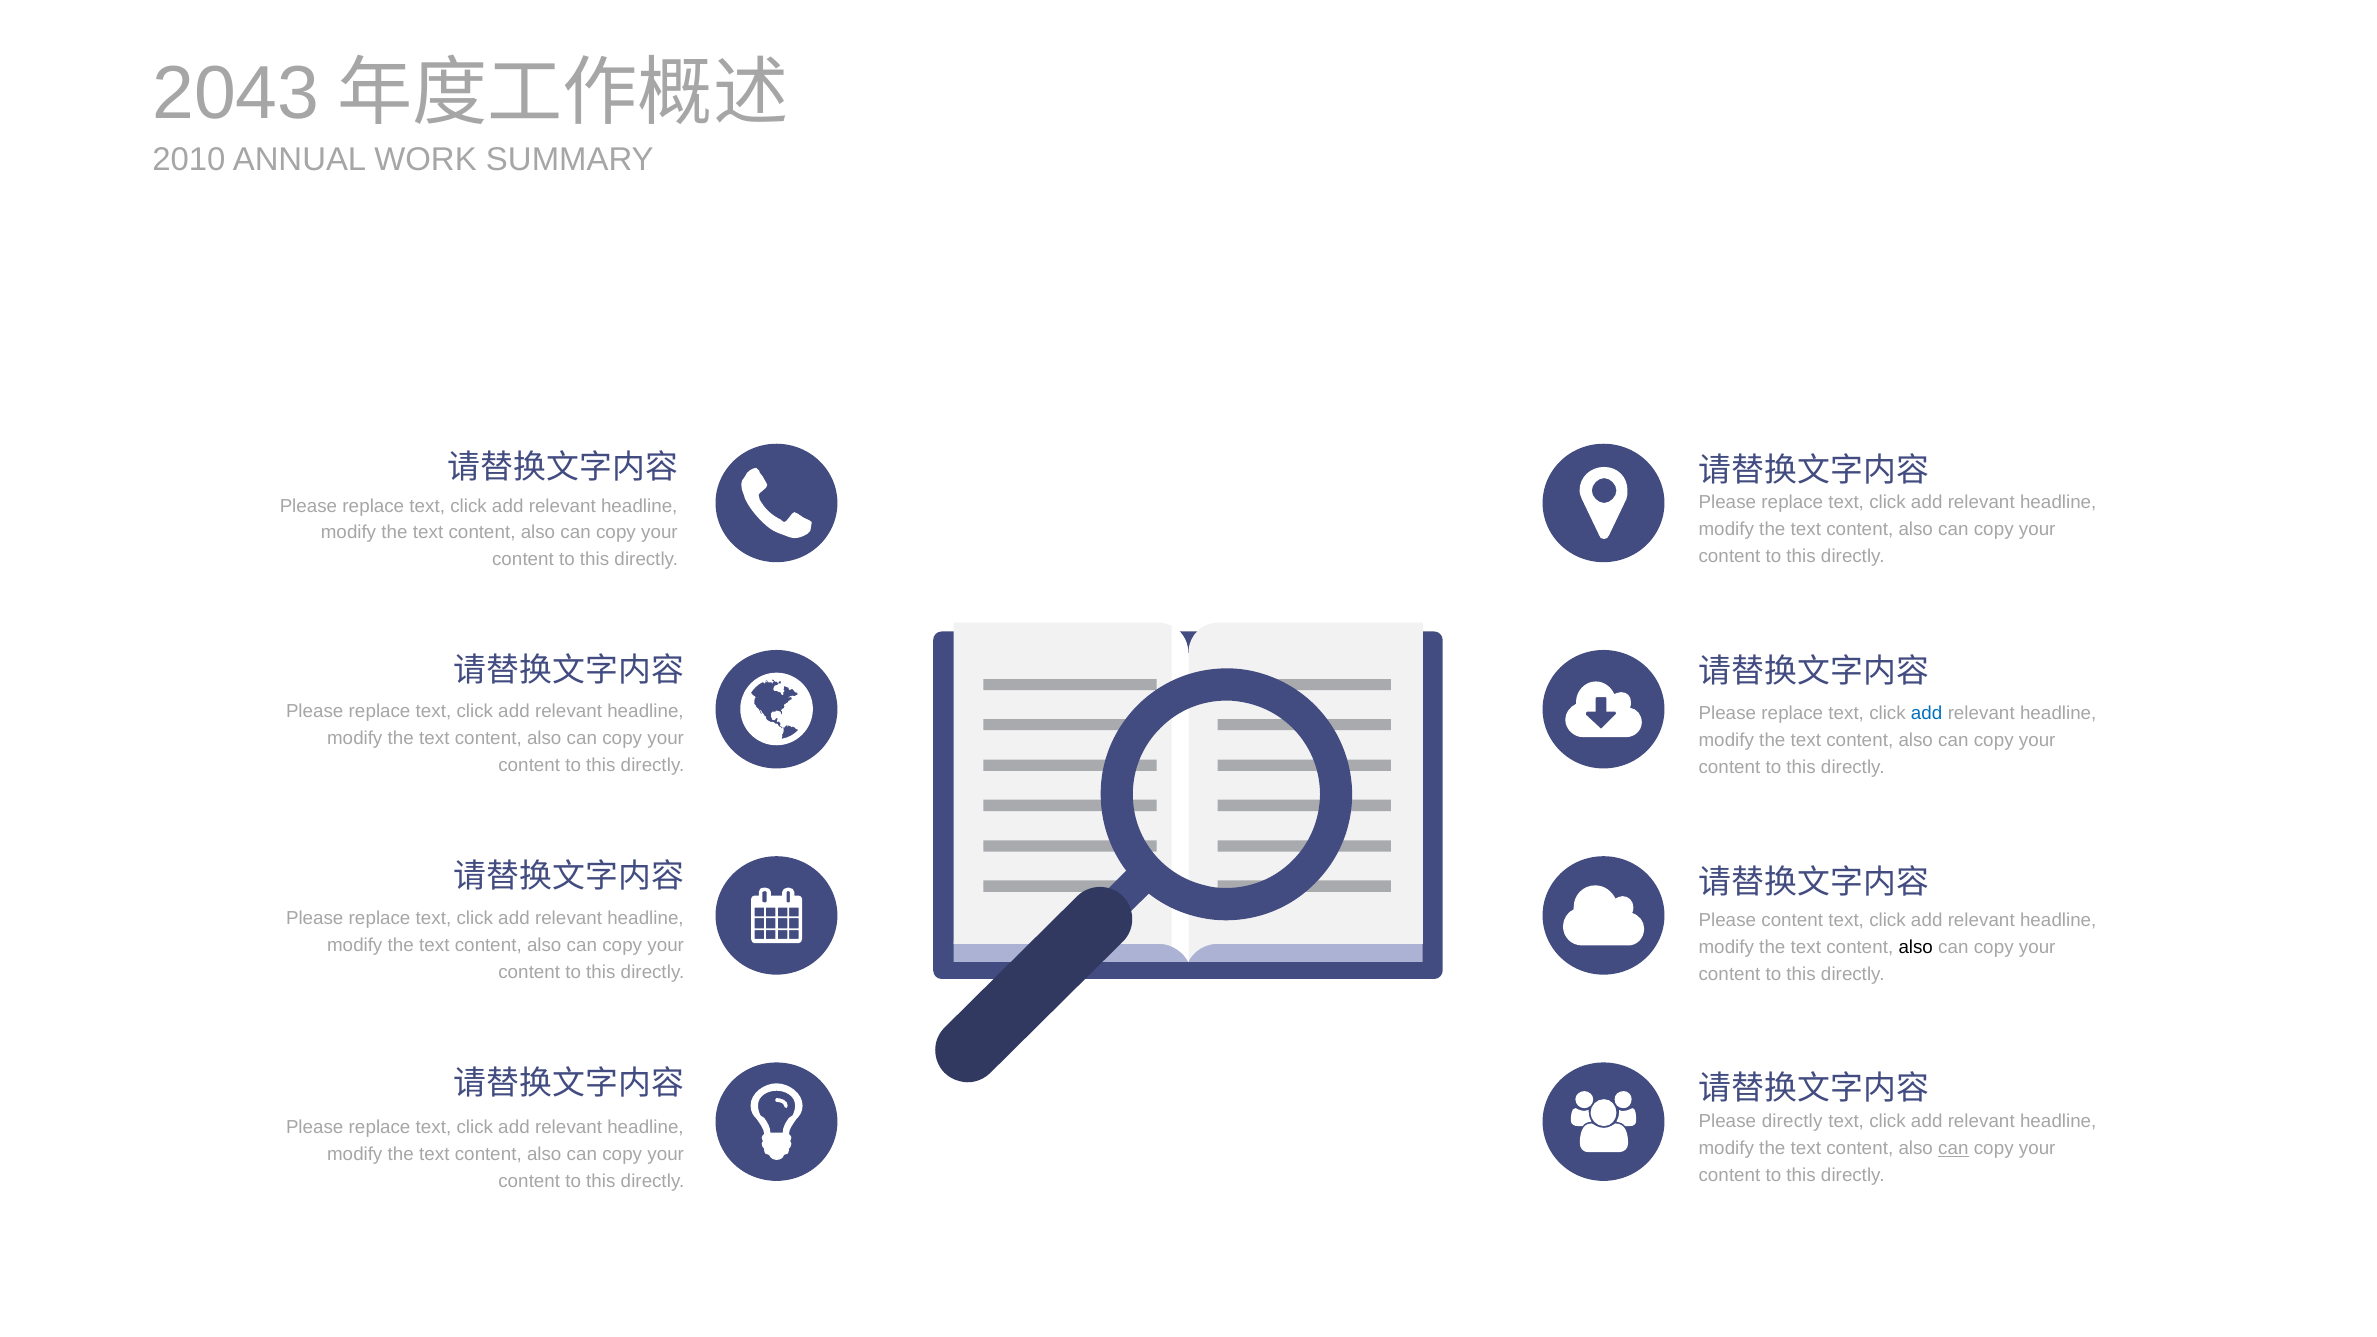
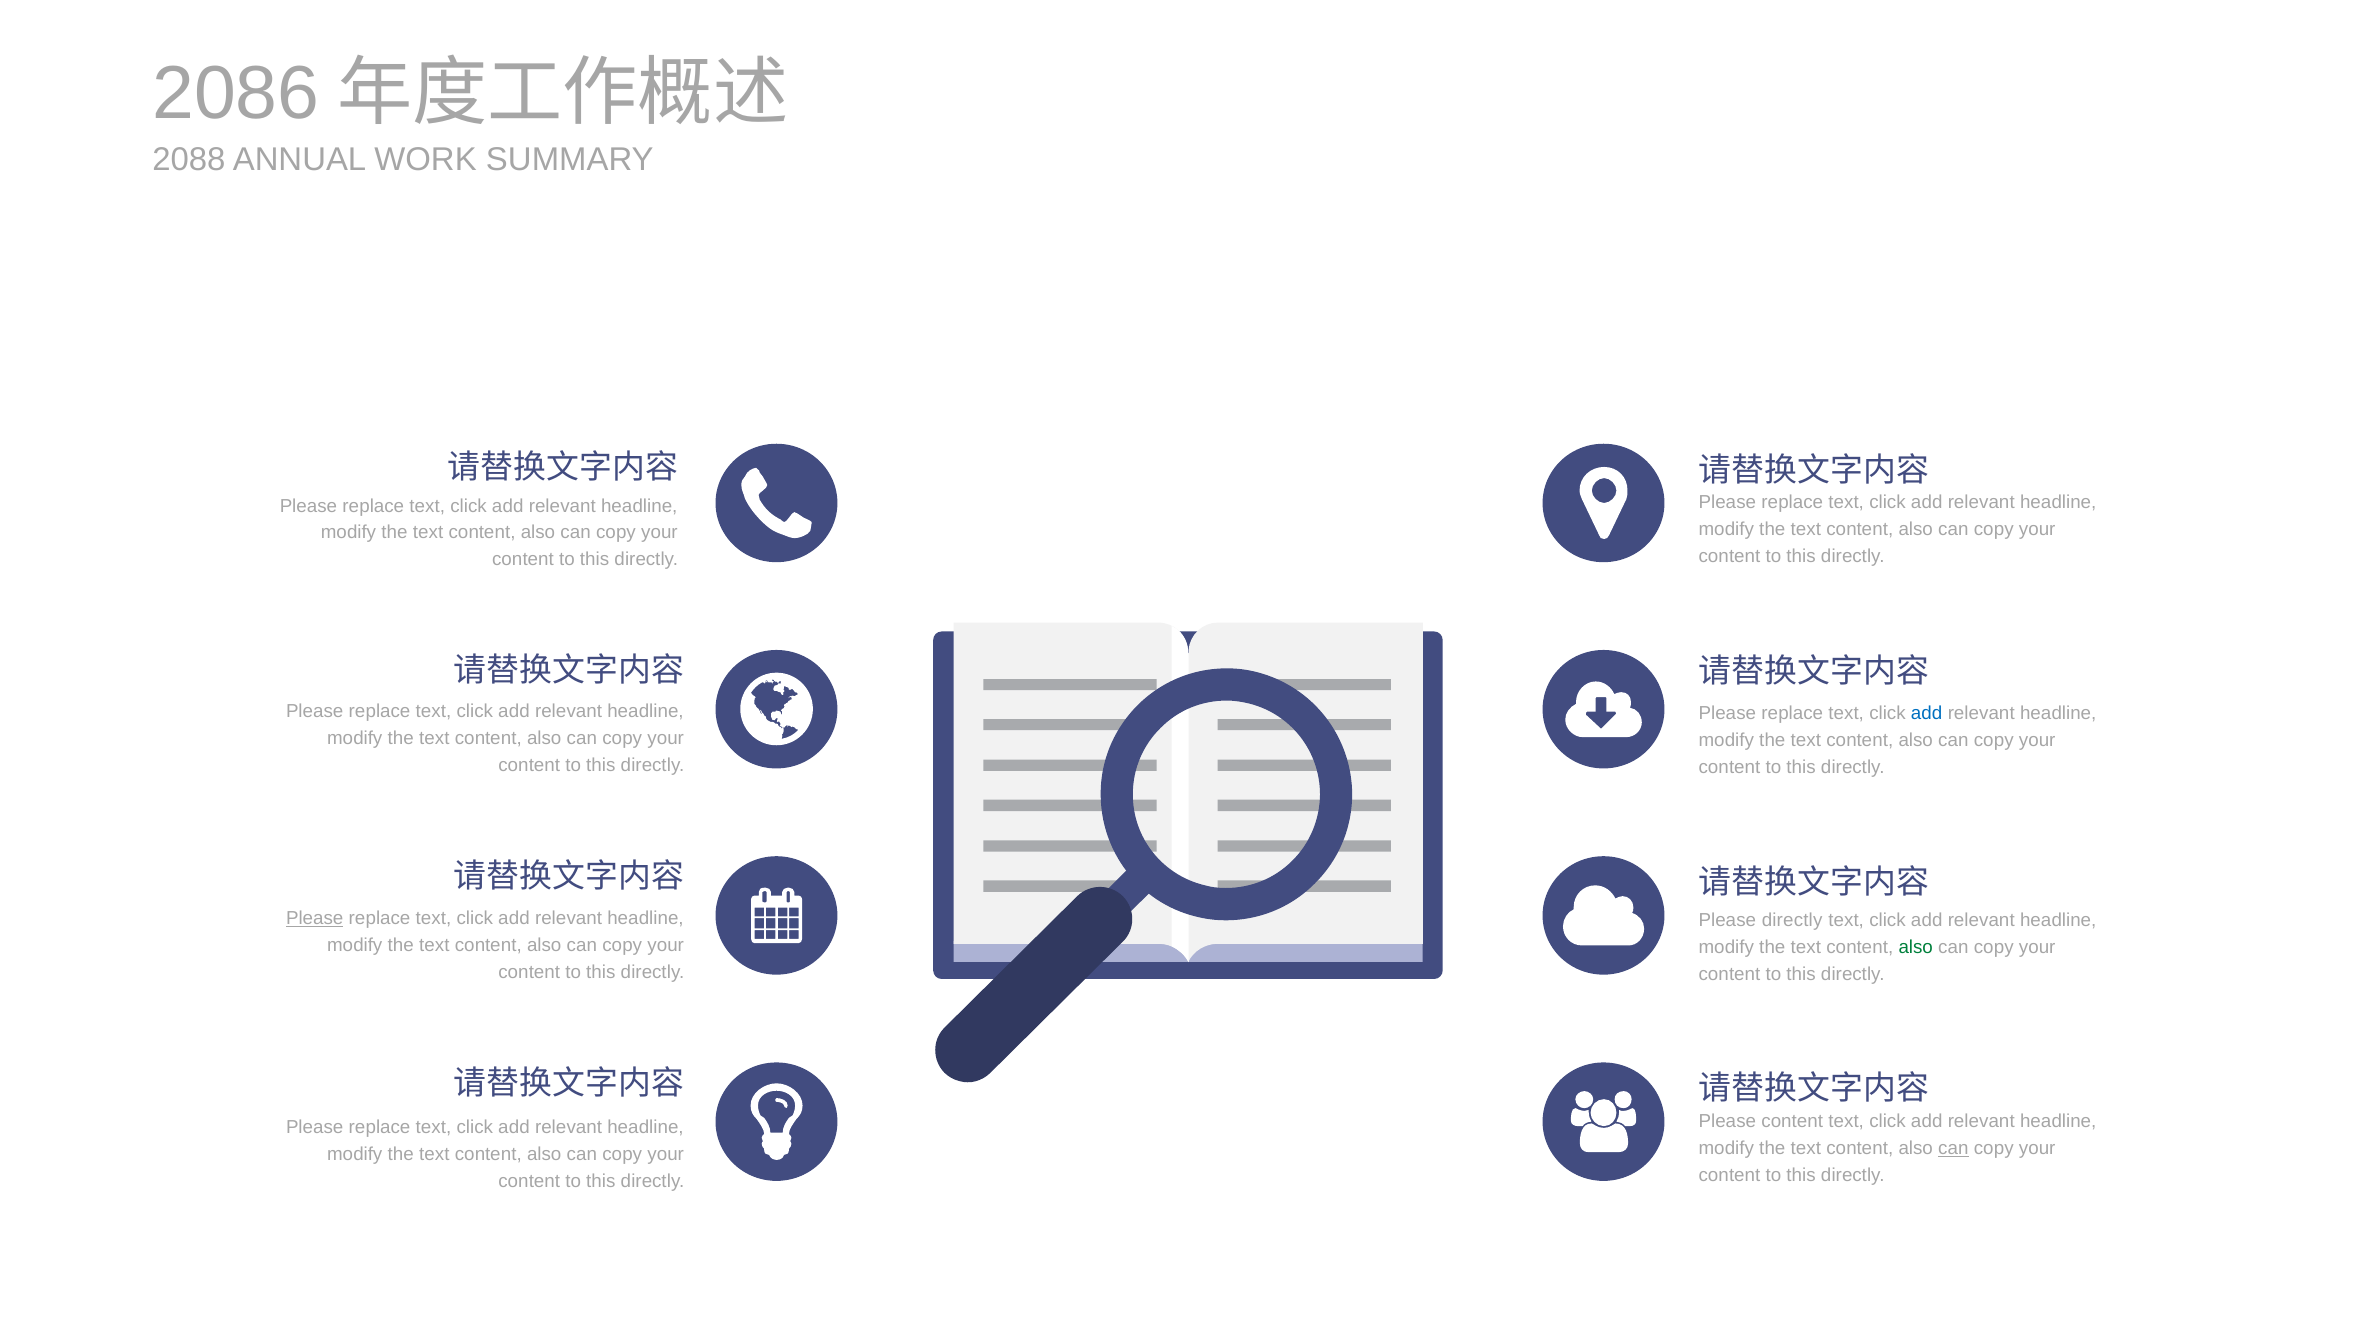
2043: 2043 -> 2086 (236, 94)
2010: 2010 -> 2088 (189, 160)
Please underline: none -> present (315, 918)
Please content: content -> directly (1792, 920)
also colour: black -> green (1916, 947)
Please directly: directly -> content (1792, 1121)
